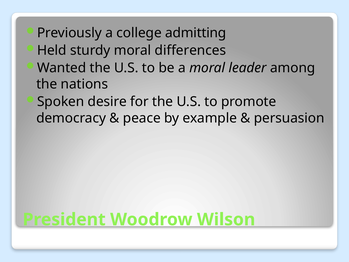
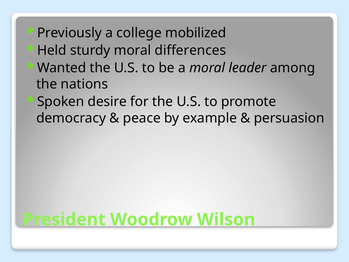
admitting: admitting -> mobilized (196, 33)
